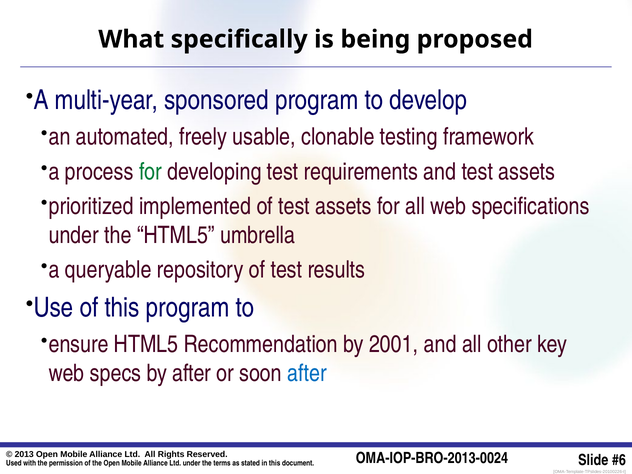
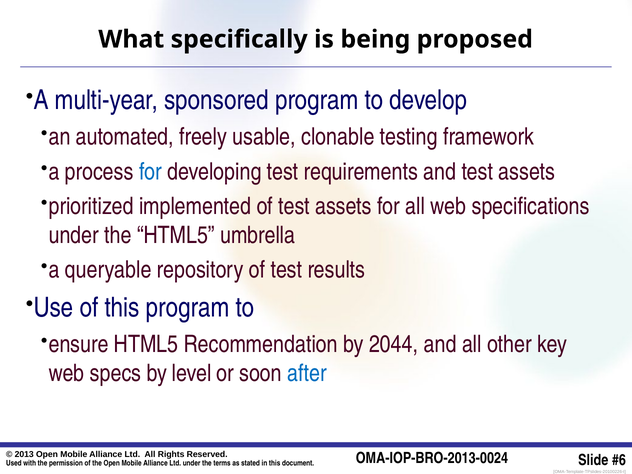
for colour: green -> blue (150, 172)
2001: 2001 -> 2044 (394, 344)
by after: after -> level (192, 373)
